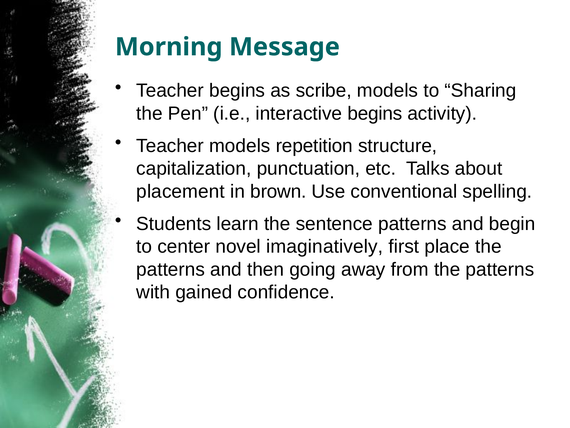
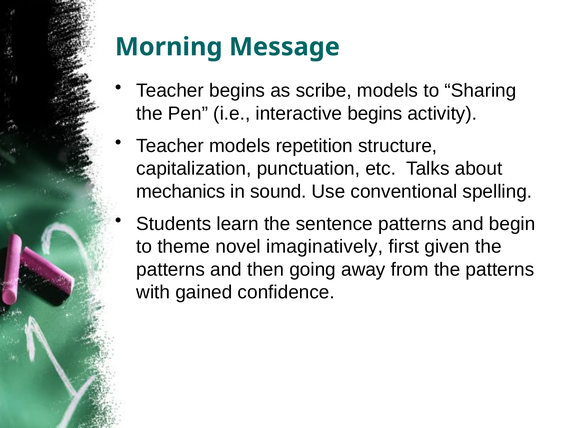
placement: placement -> mechanics (181, 191)
brown: brown -> sound (278, 191)
center: center -> theme (184, 246)
place: place -> given (447, 246)
